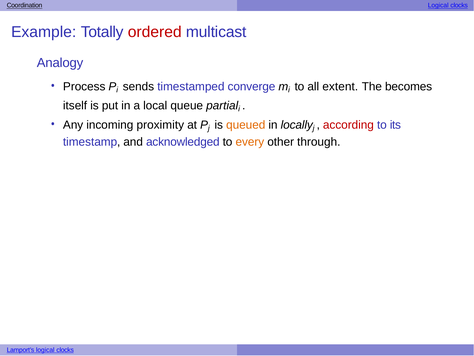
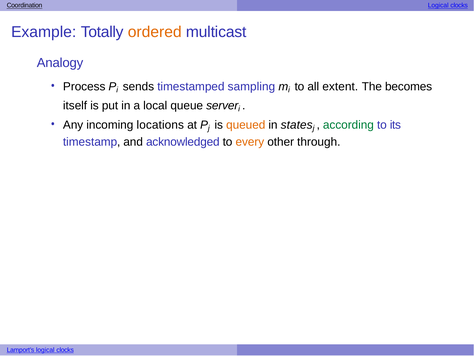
ordered colour: red -> orange (155, 32)
converge: converge -> sampling (251, 86)
partial: partial -> server (222, 106)
proximity: proximity -> locations (160, 125)
locally: locally -> states (297, 125)
according colour: red -> green (348, 125)
